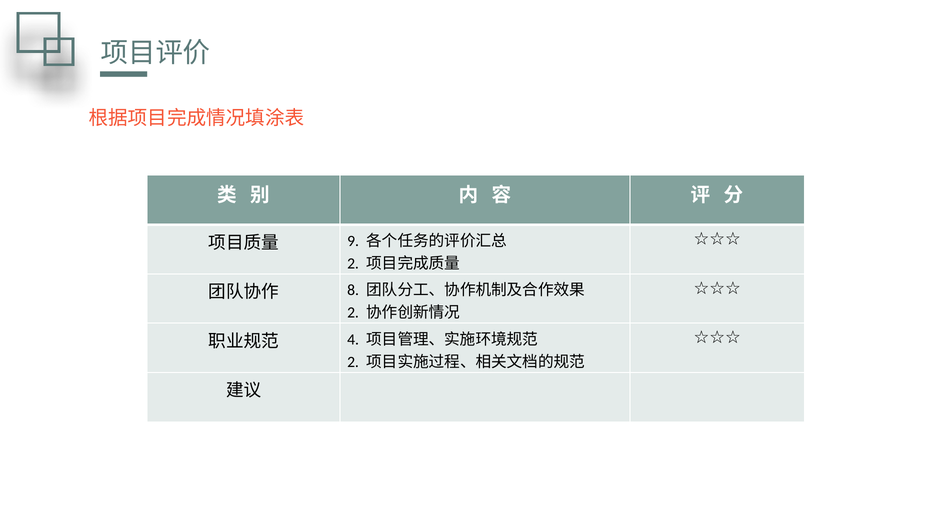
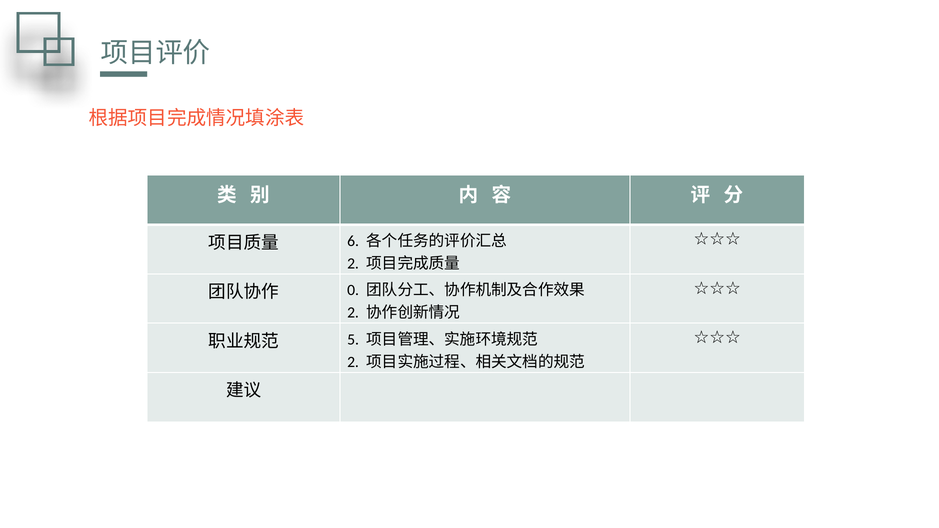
9: 9 -> 6 (353, 241)
8: 8 -> 0 (353, 290)
4: 4 -> 5 (353, 340)
